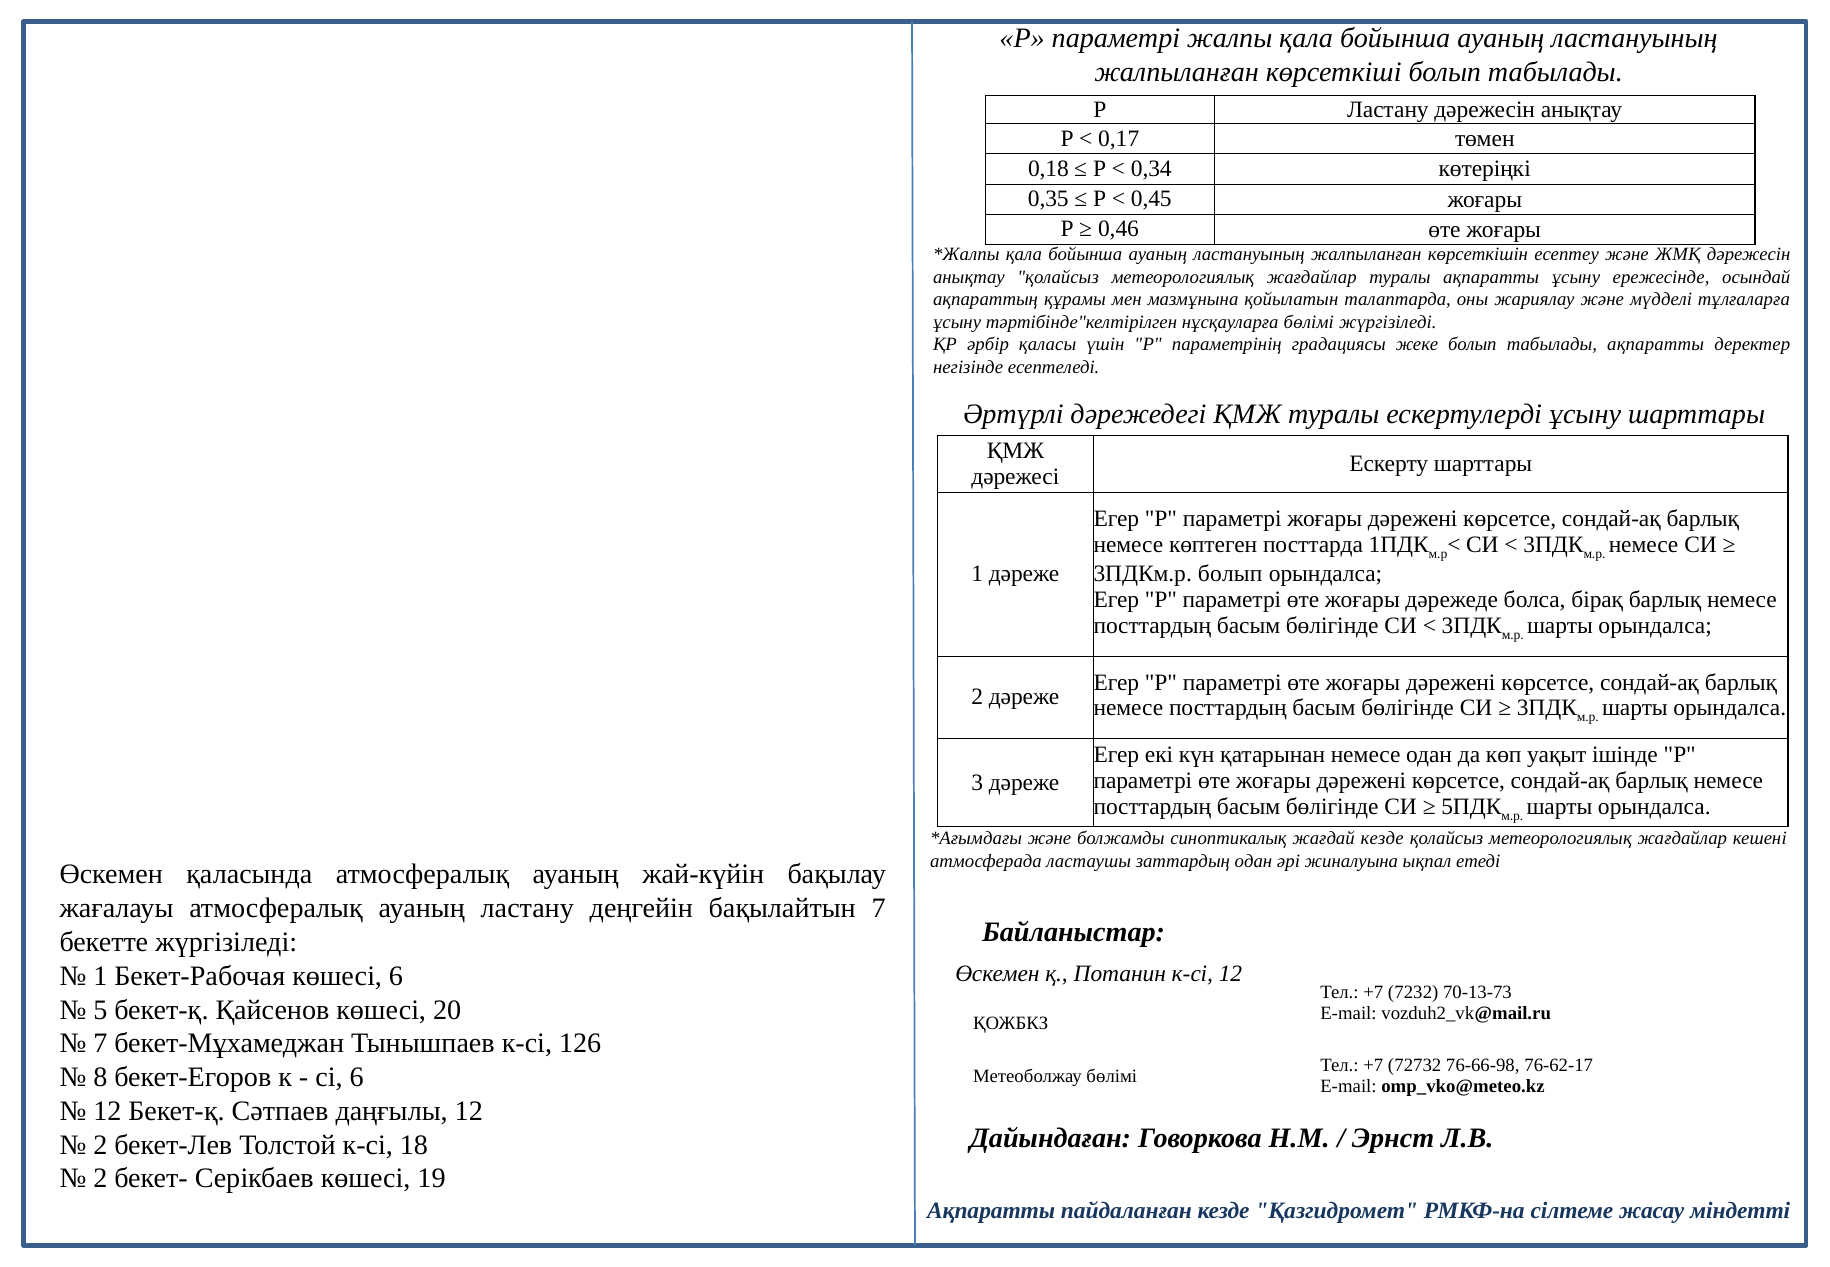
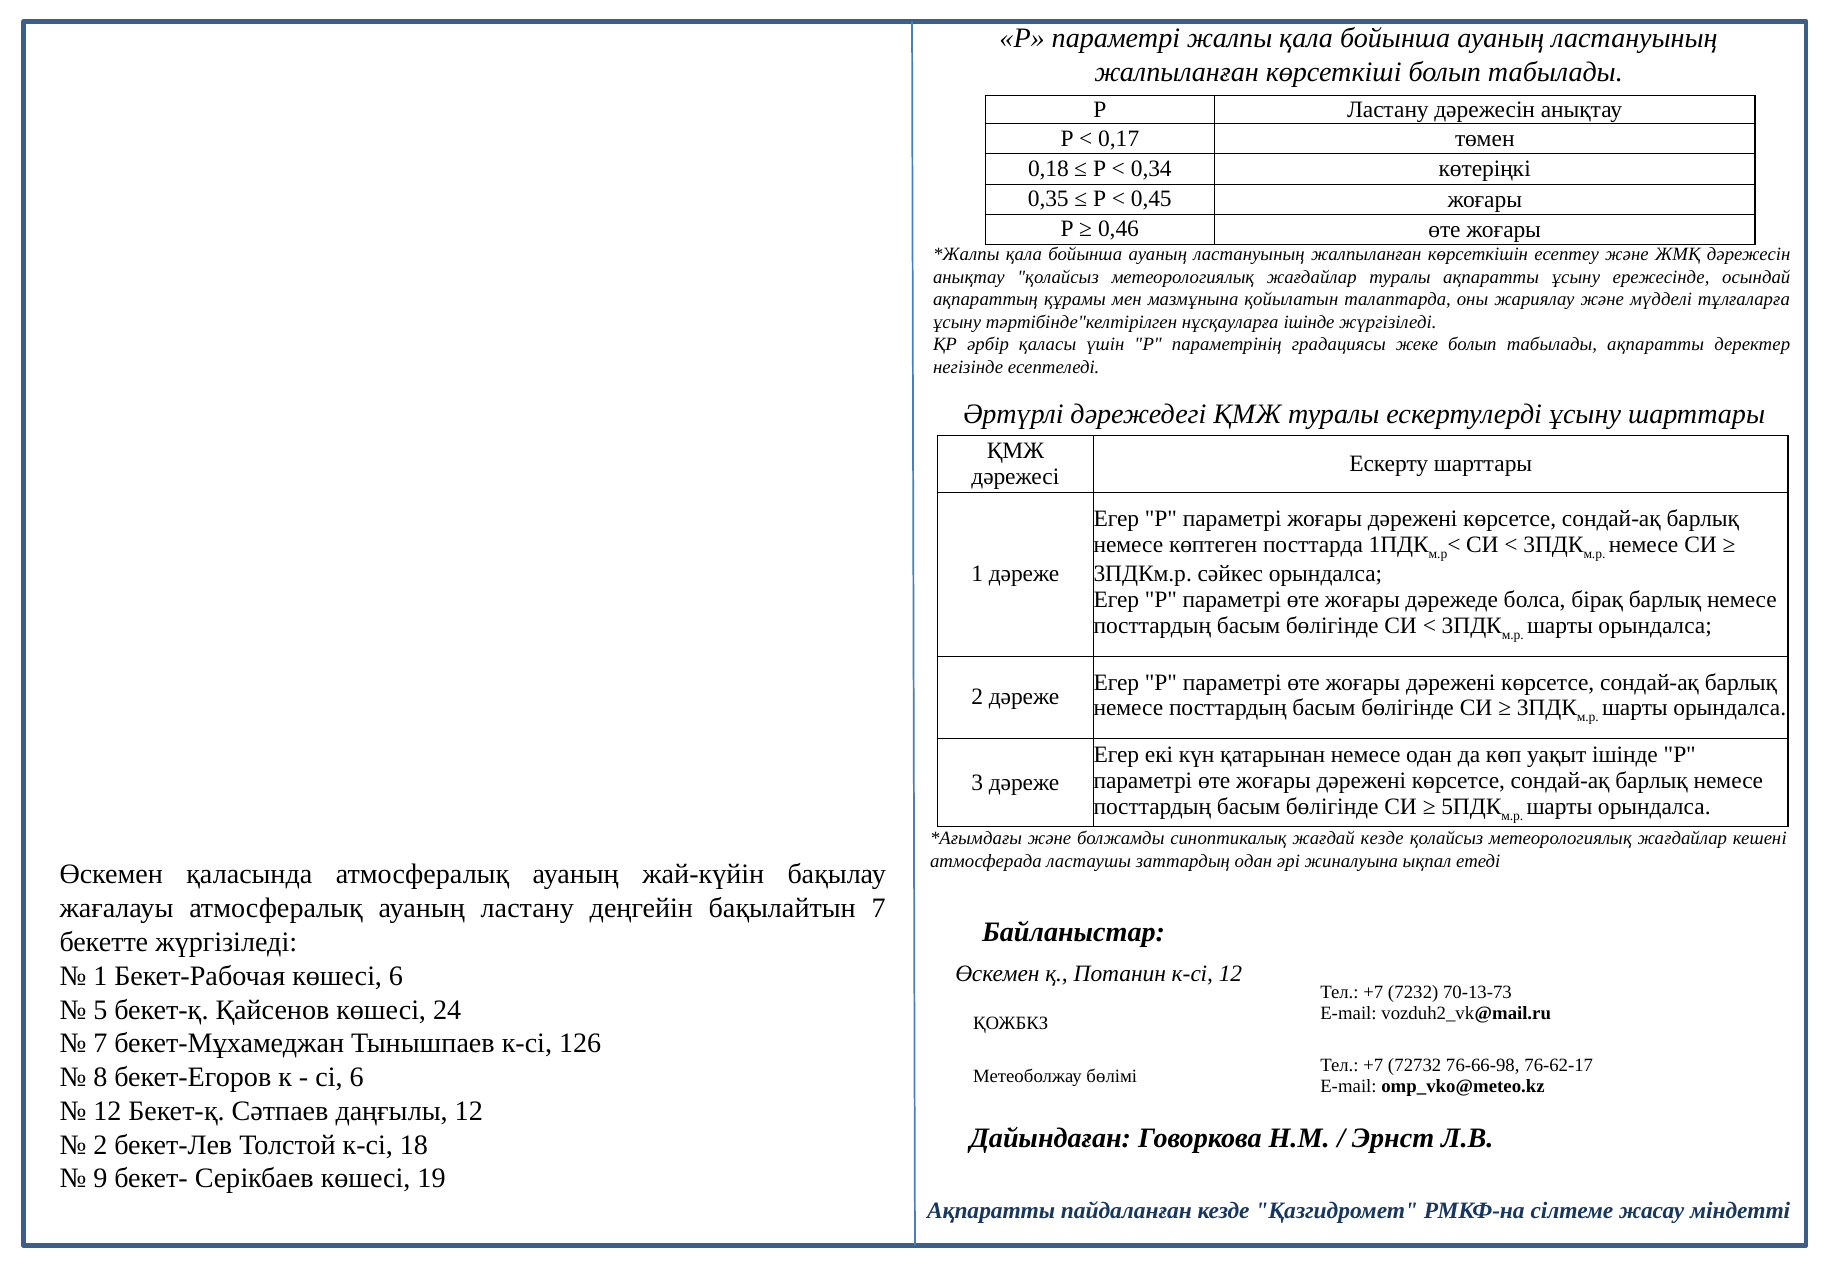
нұсқауларға бөлімі: бөлімі -> ішінде (1309, 322)
3ПДКм.р болып: болып -> сәйкес (1230, 574)
20: 20 -> 24 (447, 1010)
2: 2 -> 9 (100, 1179)
